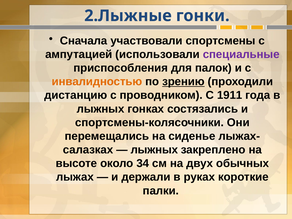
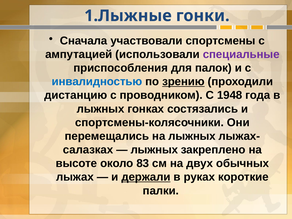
2.Лыжные: 2.Лыжные -> 1.Лыжные (128, 16)
инвалидностью colour: orange -> blue (97, 82)
1911: 1911 -> 1948 (230, 95)
на сиденье: сиденье -> лыжных (192, 136)
34: 34 -> 83 (143, 163)
держали underline: none -> present (146, 177)
